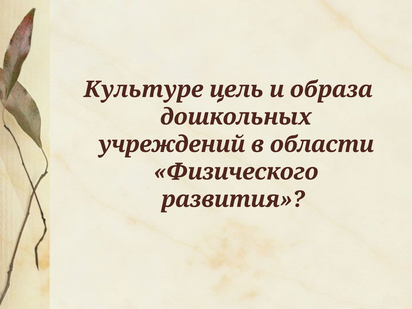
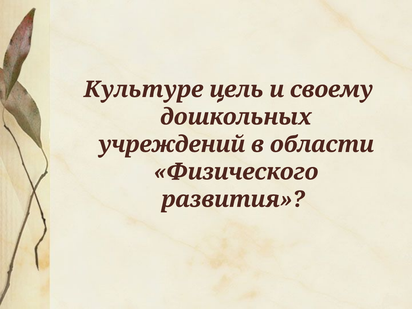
образа: образа -> своему (331, 89)
